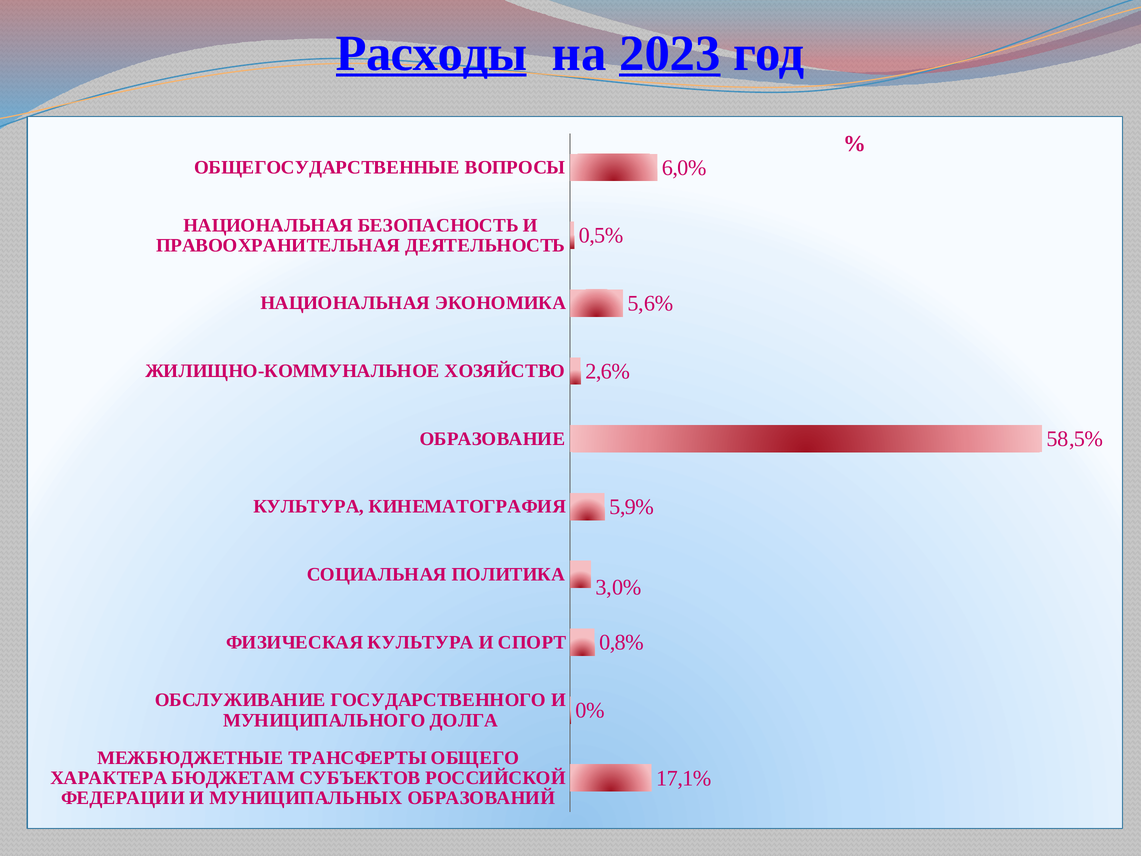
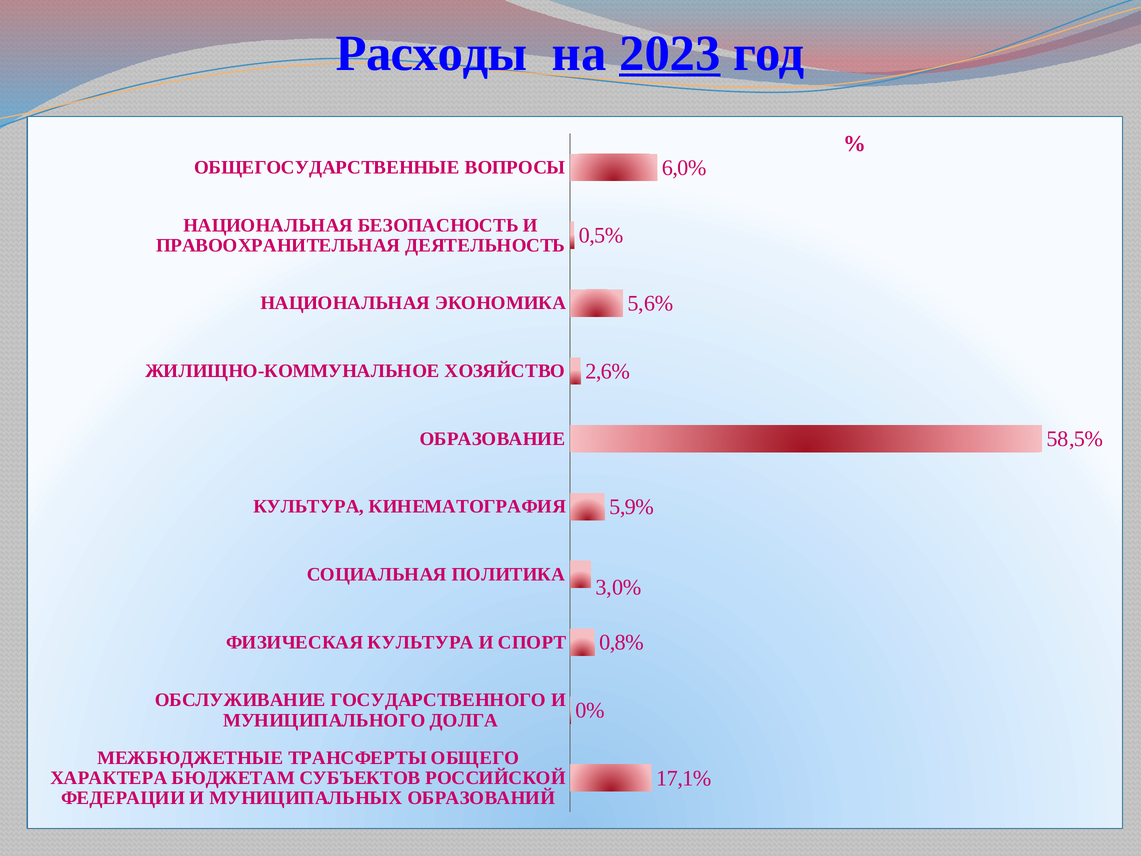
Расходы underline: present -> none (431, 53)
